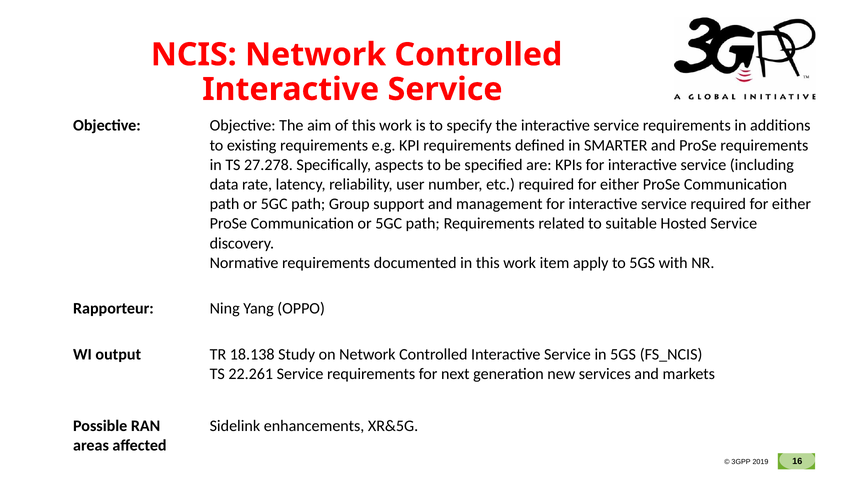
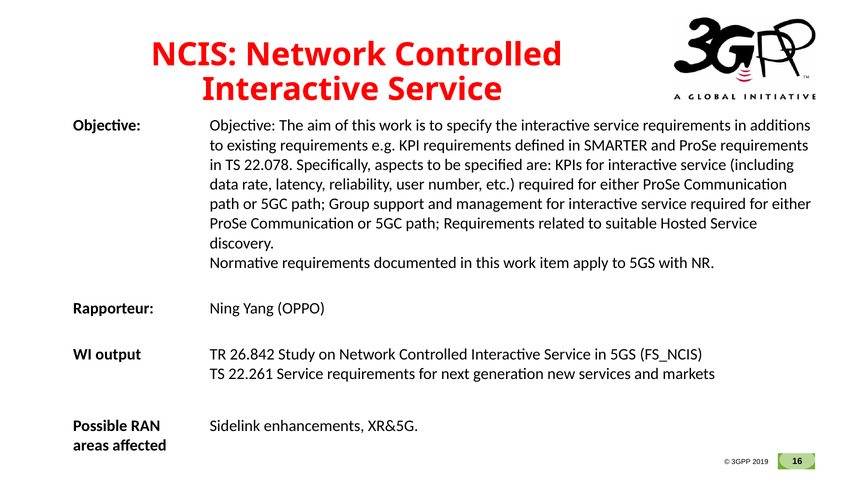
27.278: 27.278 -> 22.078 (268, 165)
18.138: 18.138 -> 26.842 (252, 354)
